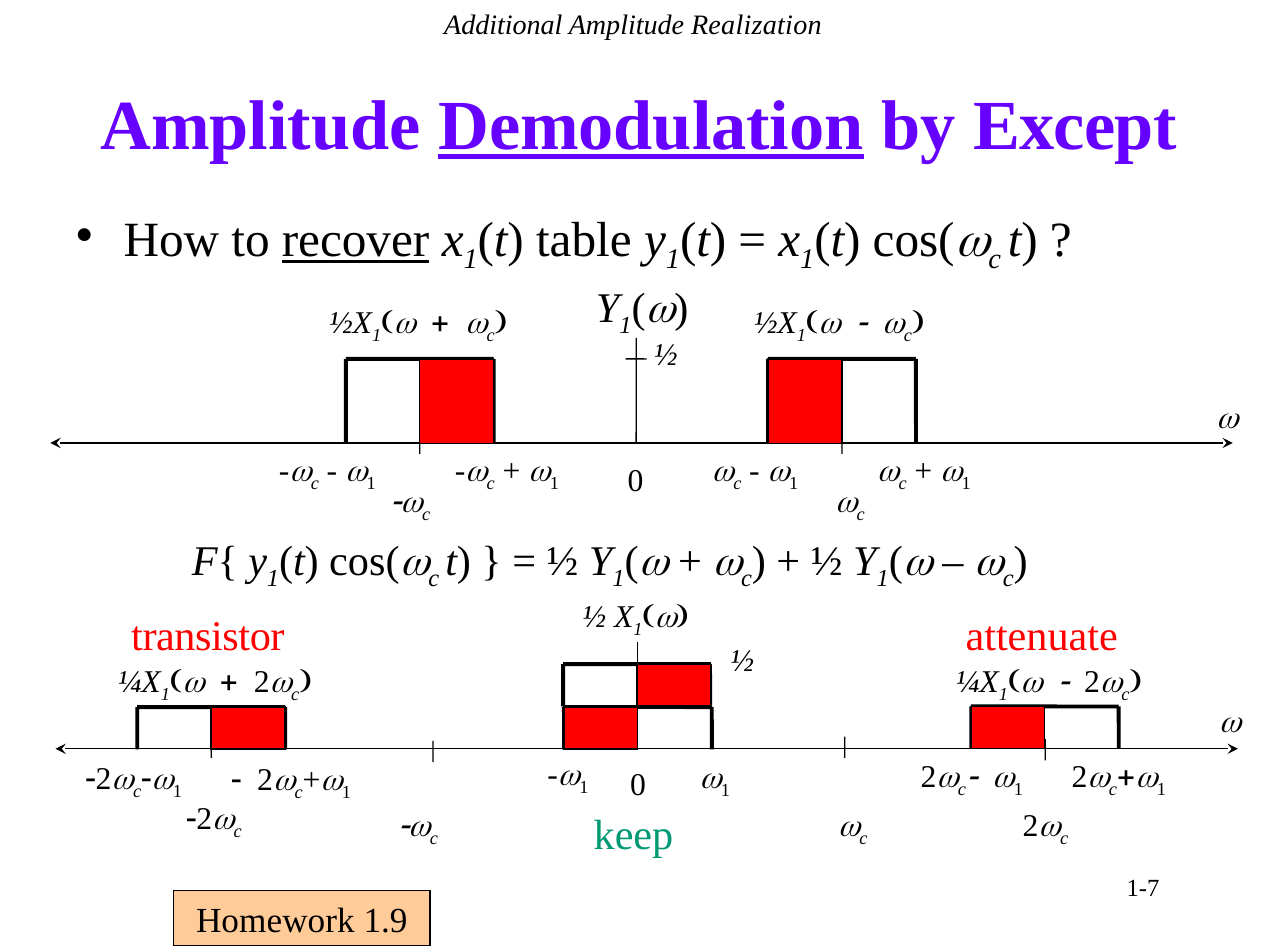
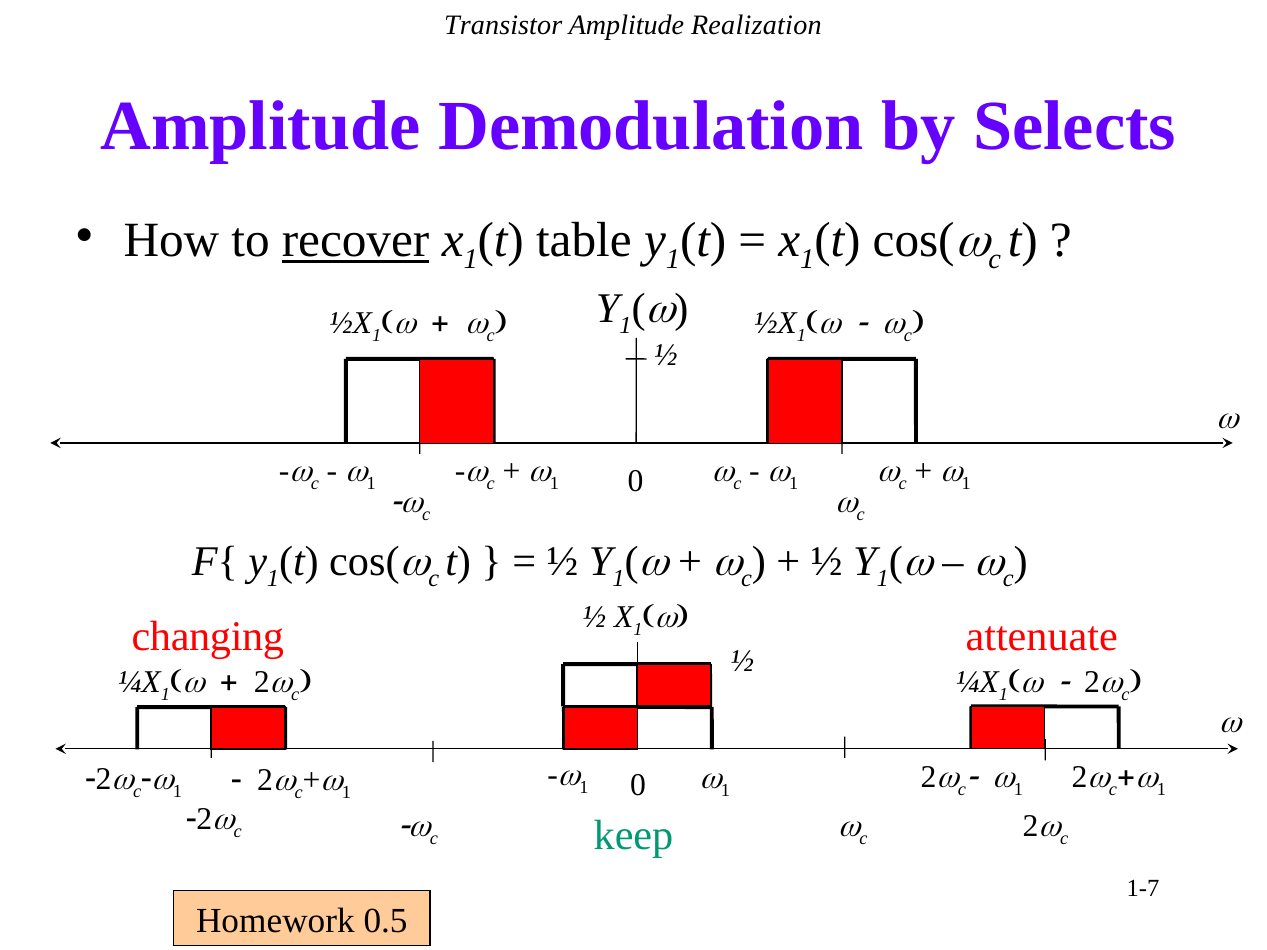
Additional: Additional -> Transistor (503, 25)
Demodulation underline: present -> none (651, 126)
Except: Except -> Selects (1075, 126)
transistor: transistor -> changing (208, 636)
1.9: 1.9 -> 0.5 (386, 921)
